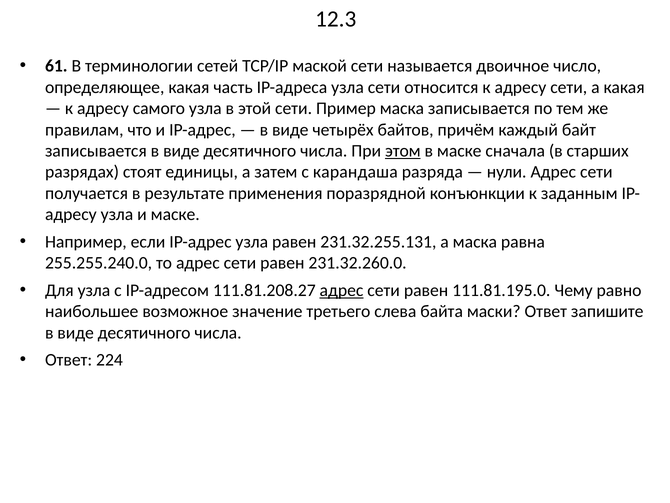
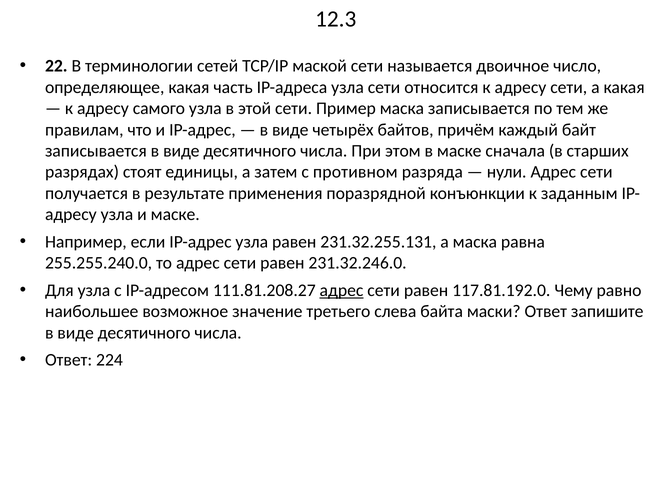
61: 61 -> 22 (56, 66)
этом underline: present -> none (403, 151)
карандаша: карандаша -> противном (355, 172)
231.32.260.0: 231.32.260.0 -> 231.32.246.0 (358, 263)
111.81.195.0: 111.81.195.0 -> 117.81.192.0 (501, 290)
